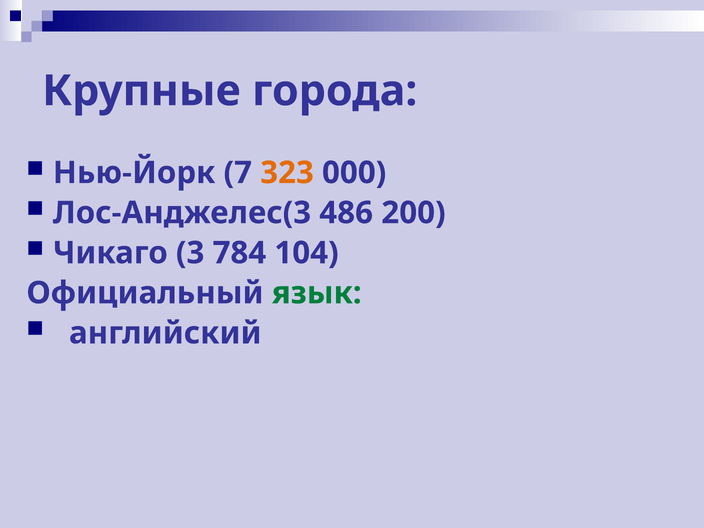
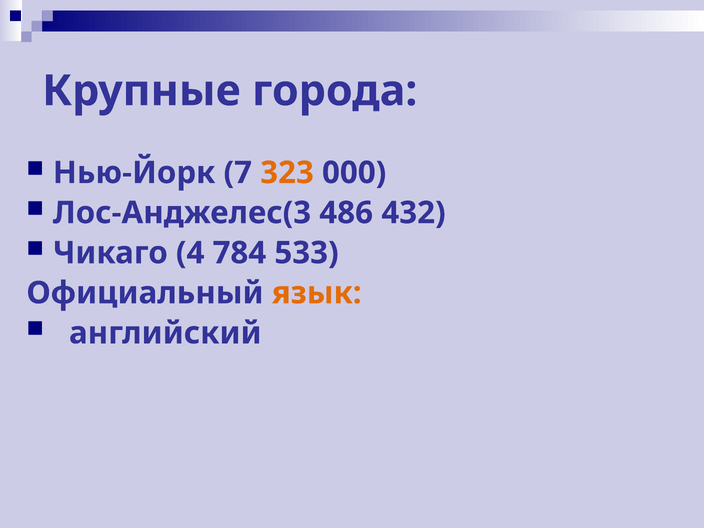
200: 200 -> 432 (414, 213)
3: 3 -> 4 (190, 253)
104: 104 -> 533 (307, 253)
язык colour: green -> orange (317, 293)
